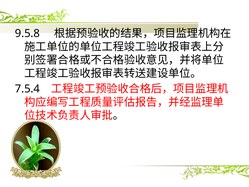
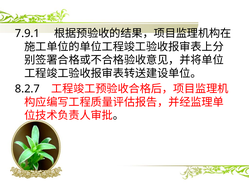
9.5.8: 9.5.8 -> 7.9.1 (27, 33)
7.5.4: 7.5.4 -> 8.2.7 (27, 89)
